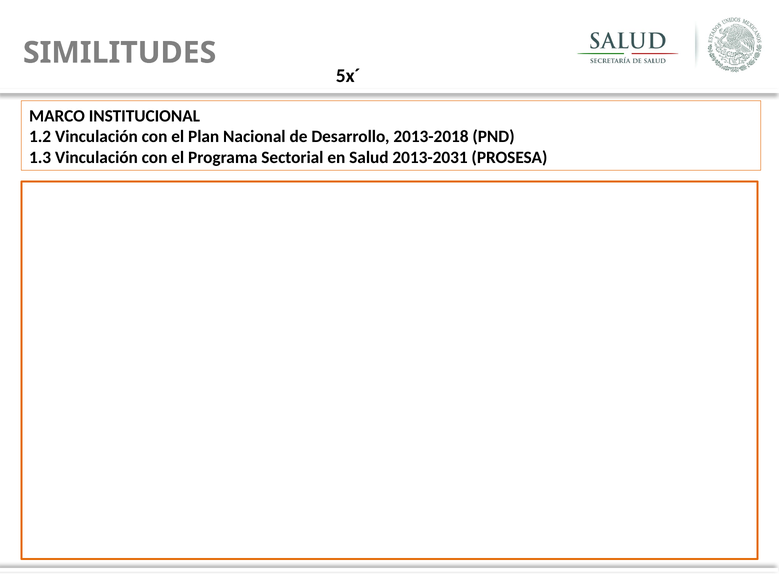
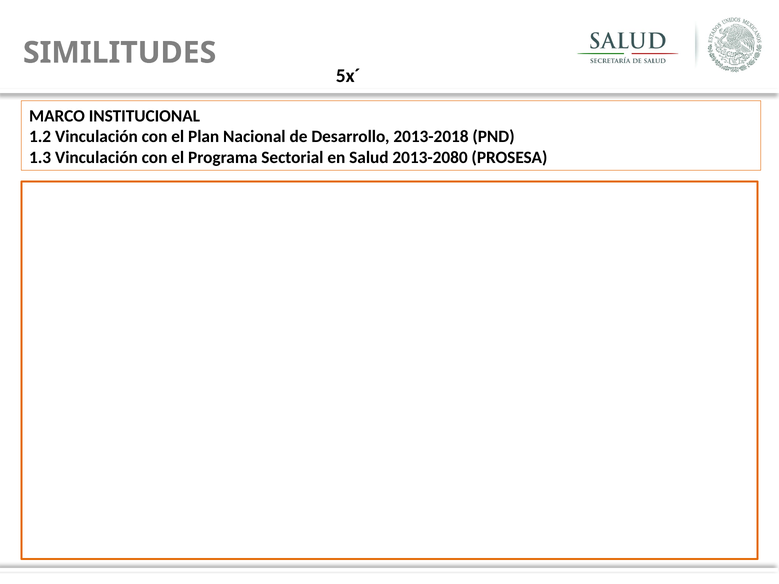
2013-2031: 2013-2031 -> 2013-2080 (430, 158)
